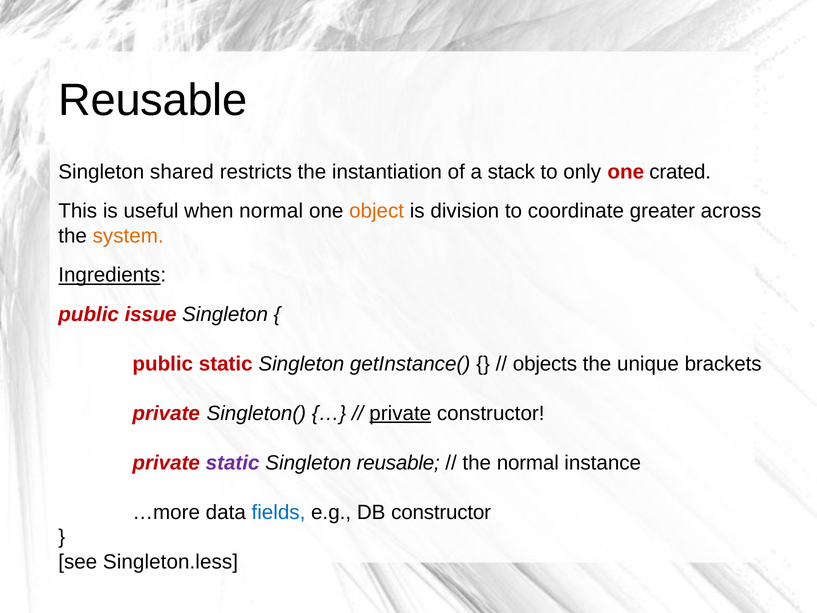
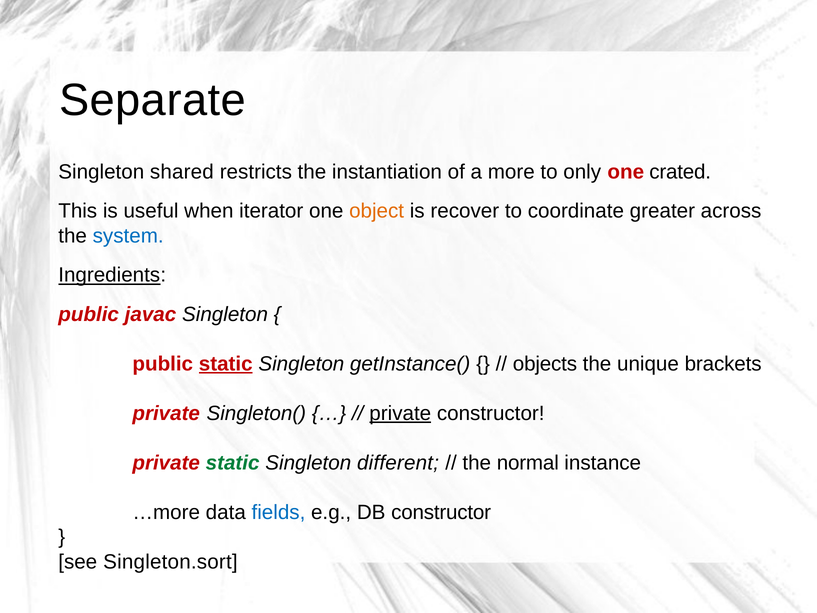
Reusable: Reusable -> Separate (152, 100)
stack: stack -> more (511, 172)
when normal: normal -> iterator (271, 211)
division: division -> recover (465, 211)
system colour: orange -> blue (128, 236)
issue: issue -> javac (150, 314)
static underline: none -> present (226, 364)
static colour: purple -> green (233, 463)
Singleton reusable: reusable -> different (398, 463)
Singleton.less: Singleton.less -> Singleton.sort (170, 561)
